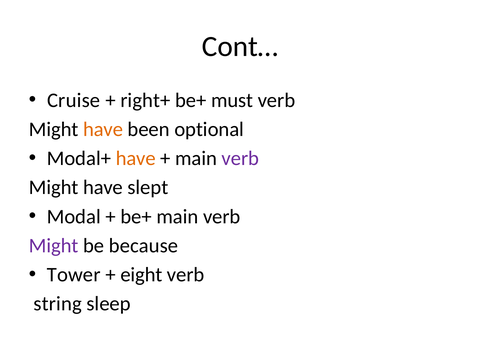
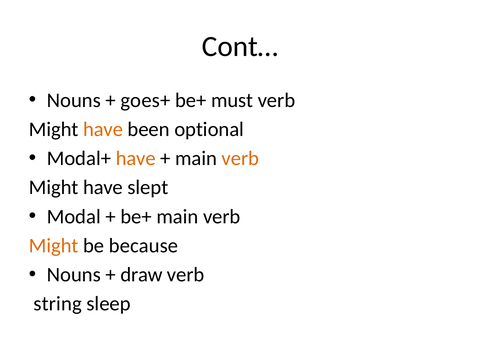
Cruise: Cruise -> Nouns (74, 100)
right+: right+ -> goes+ (145, 100)
verb colour: purple -> orange (240, 158)
Might colour: purple -> orange (54, 246)
Tower: Tower -> Nouns (74, 275)
eight: eight -> draw (141, 275)
